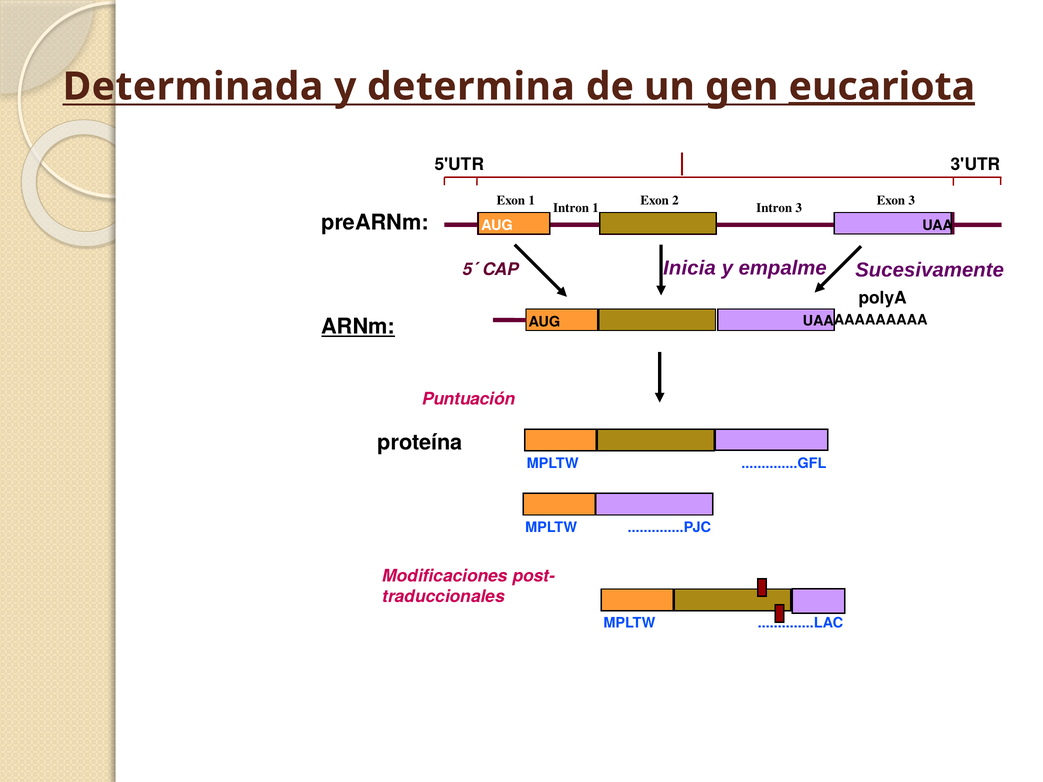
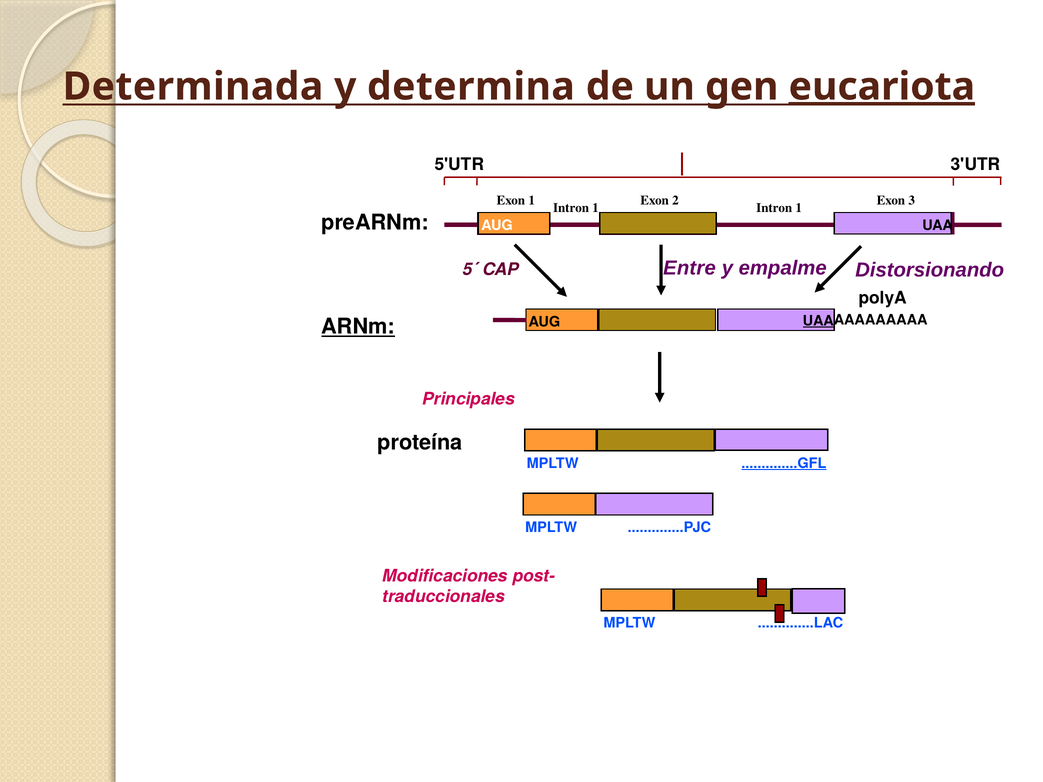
1 Intron 3: 3 -> 1 (799, 208)
Inicia: Inicia -> Entre (690, 268)
Sucesivamente: Sucesivamente -> Distorsionando (930, 270)
UAA underline: none -> present (818, 321)
Puntuación: Puntuación -> Principales (469, 399)
..............GFL underline: none -> present (784, 463)
